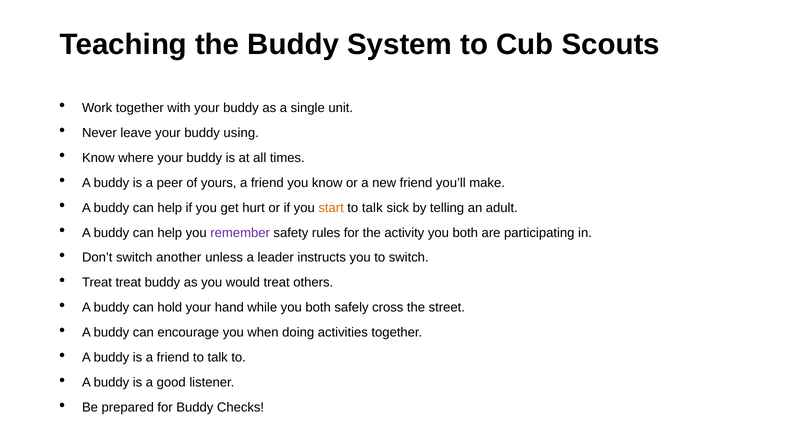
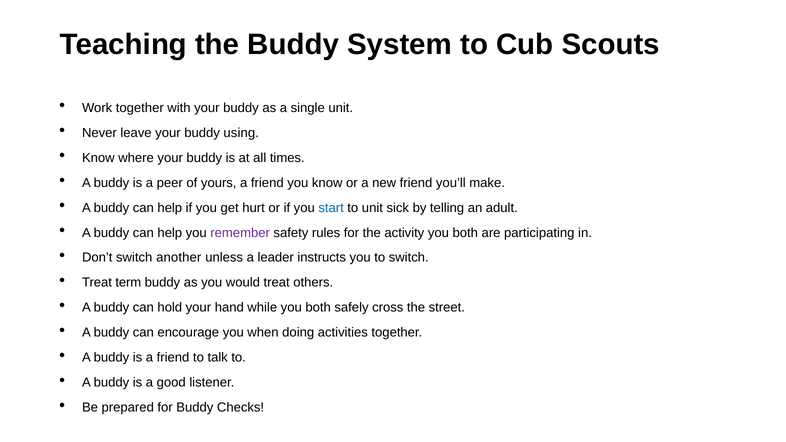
start colour: orange -> blue (331, 208)
talk: talk -> unit (372, 208)
Treat treat: treat -> term (128, 283)
